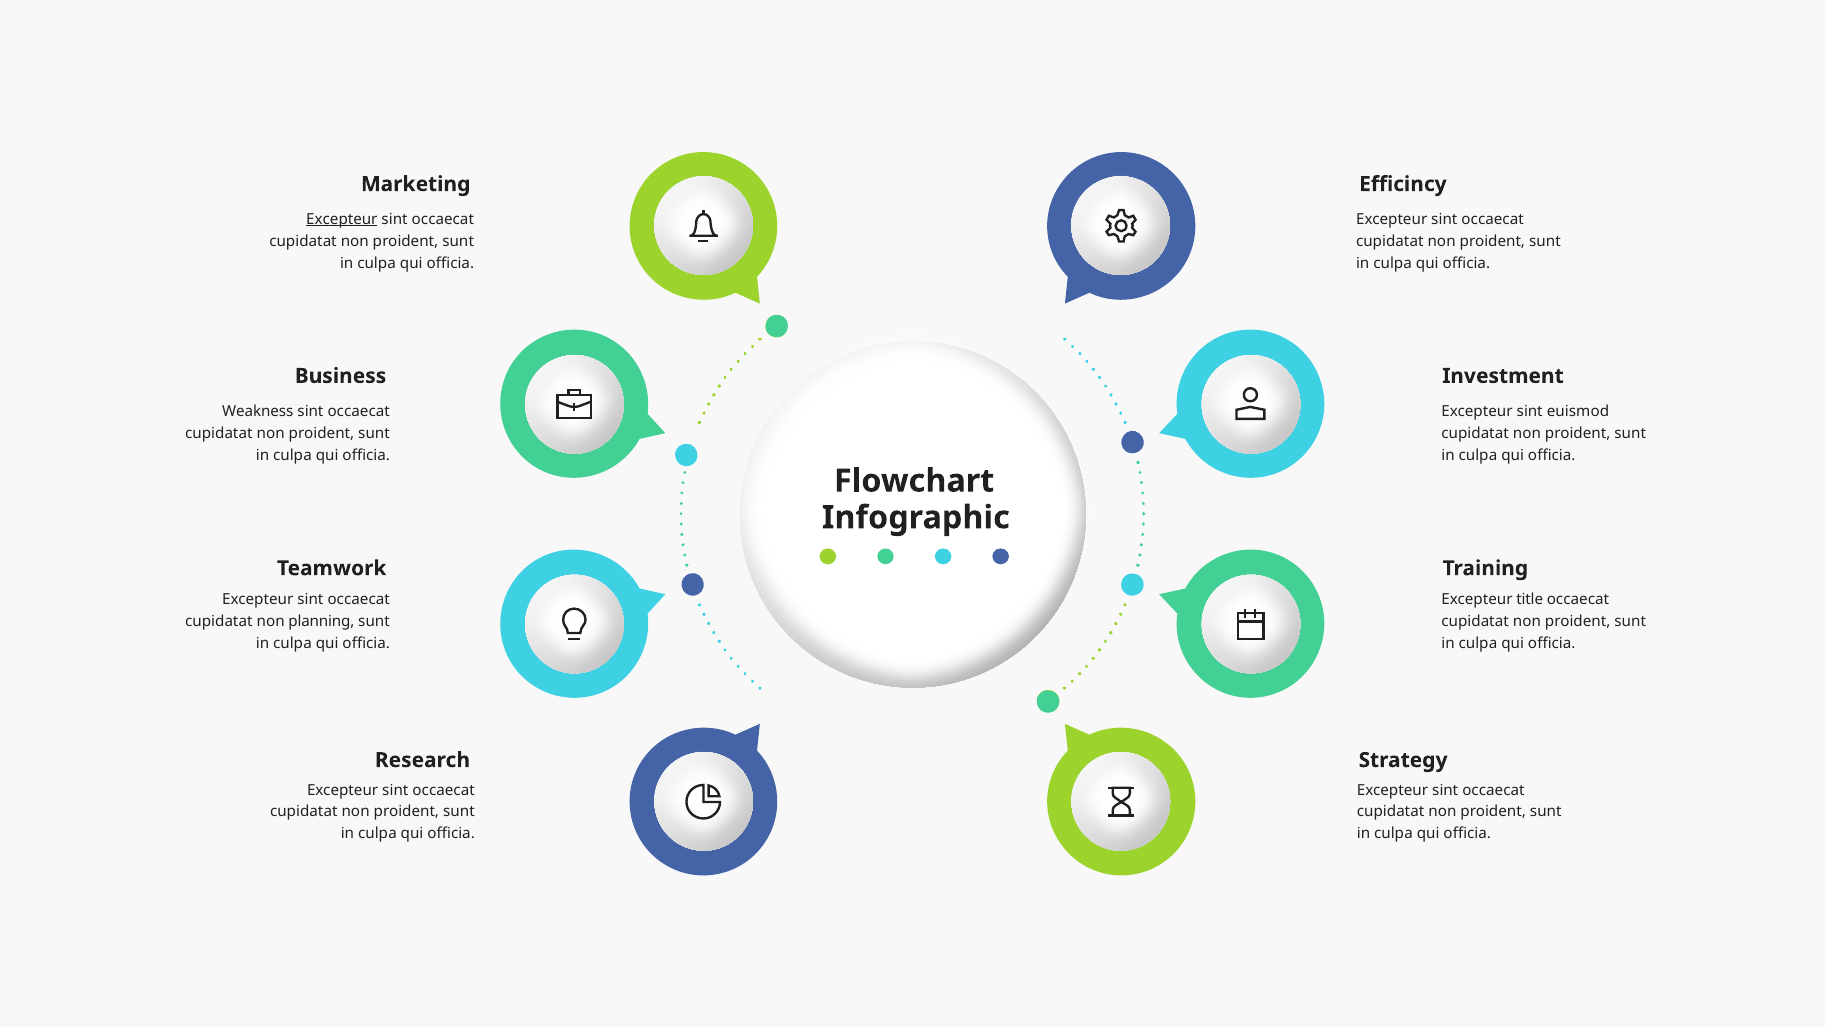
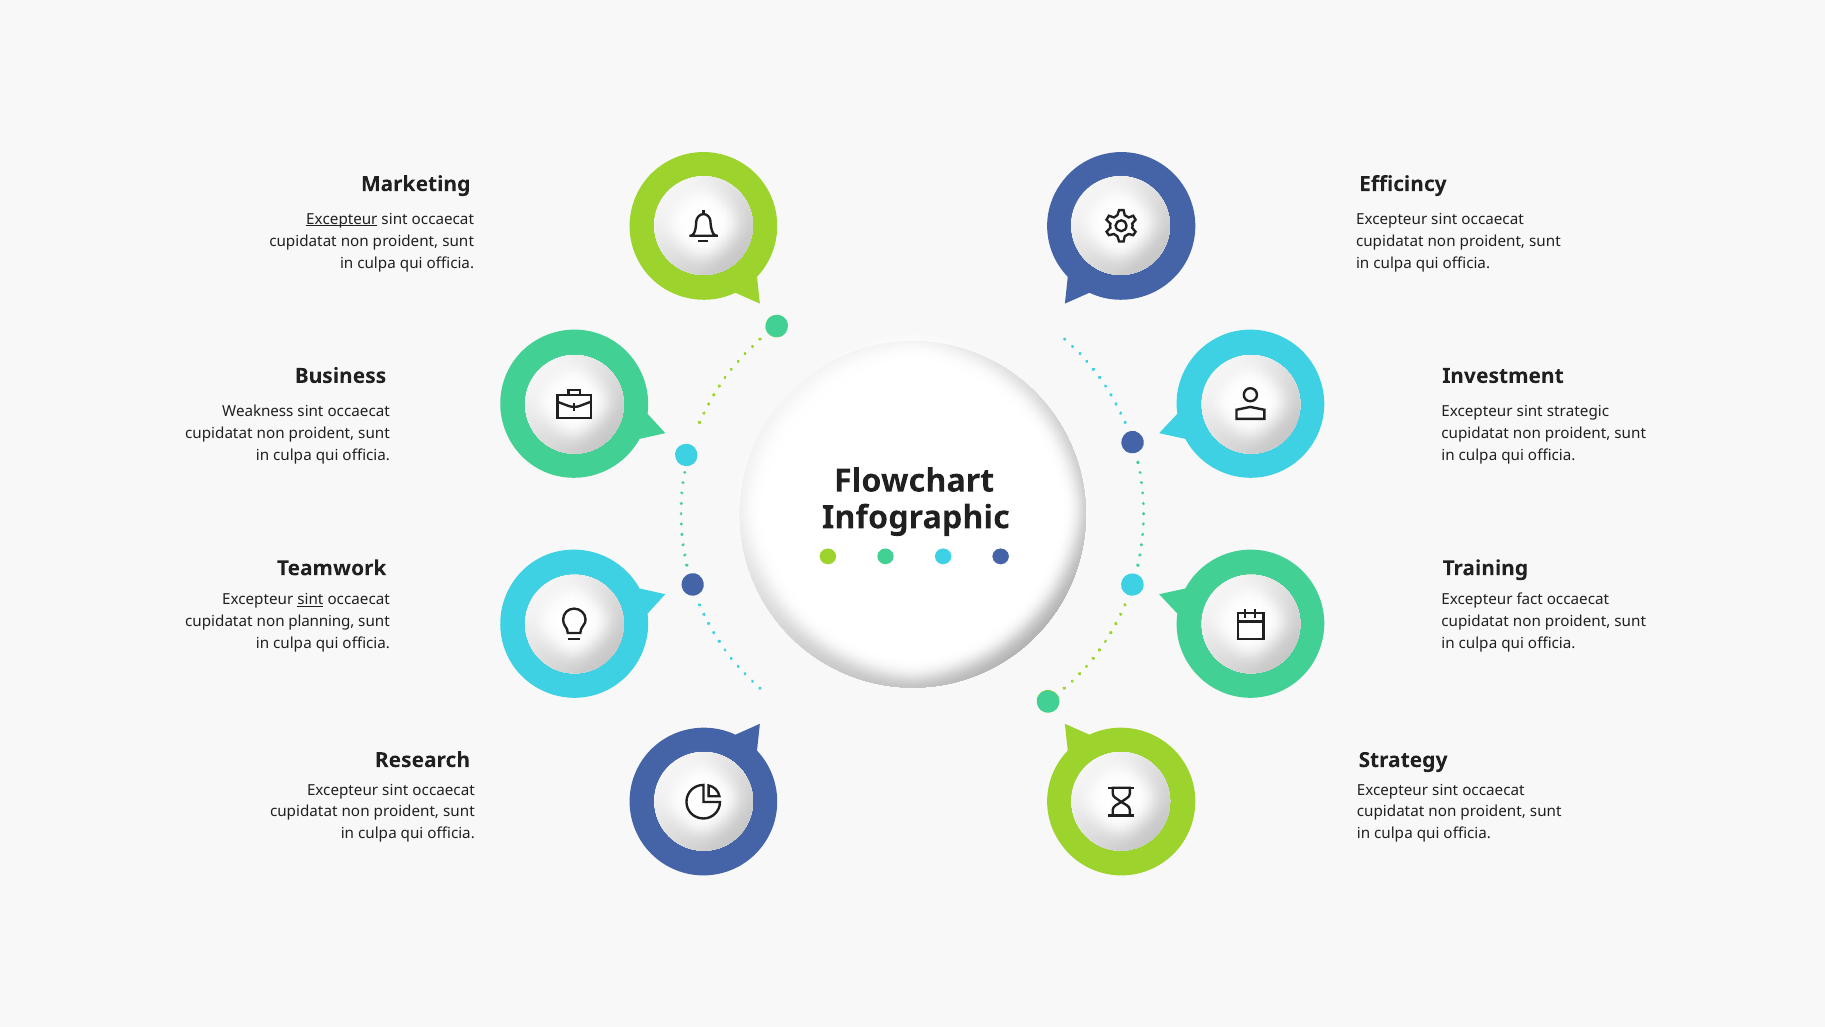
euismod: euismod -> strategic (1578, 412)
sint underline: none -> present (310, 599)
title: title -> fact (1530, 599)
